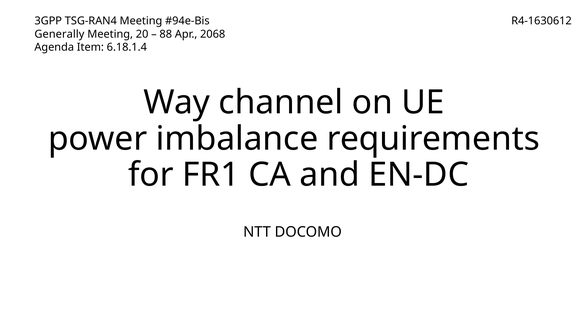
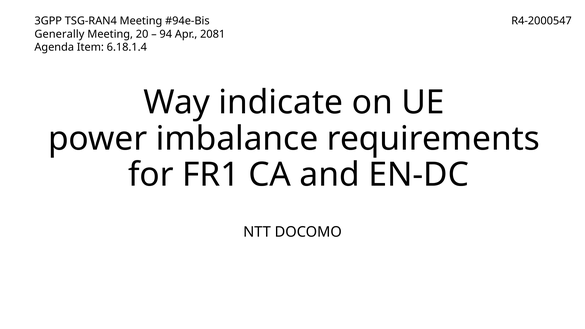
R4-1630612: R4-1630612 -> R4-2000547 (542, 21)
88: 88 -> 94 (166, 34)
2068: 2068 -> 2081 (213, 34)
channel: channel -> indicate (281, 103)
